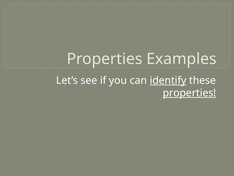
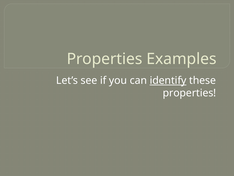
properties underline: present -> none (189, 93)
